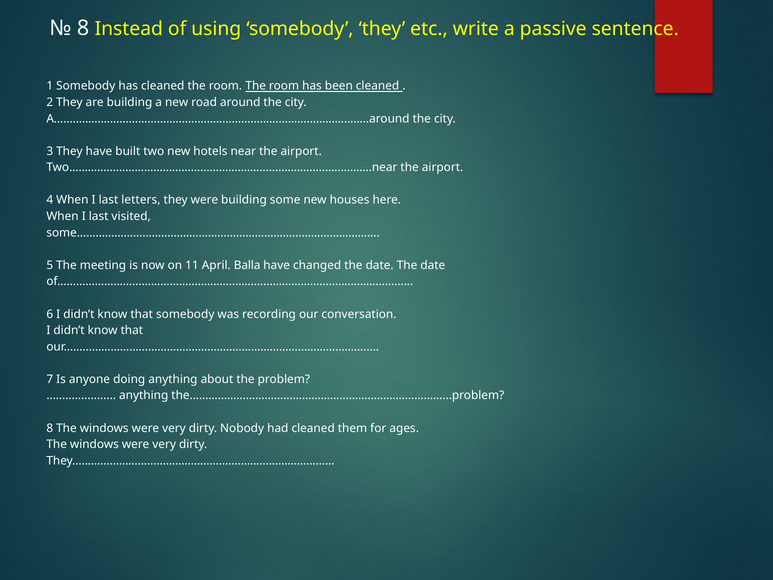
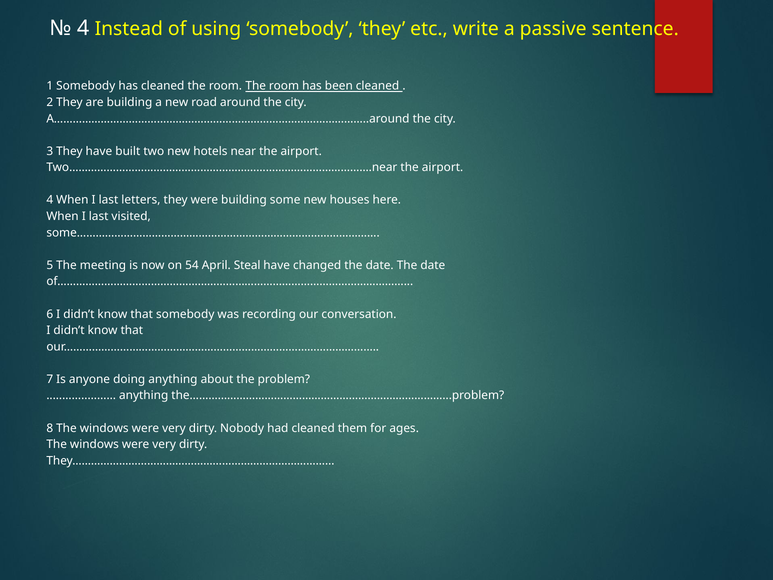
8: 8 -> 4 (83, 28)
11: 11 -> 54 (192, 265)
Balla: Balla -> Steal (247, 265)
